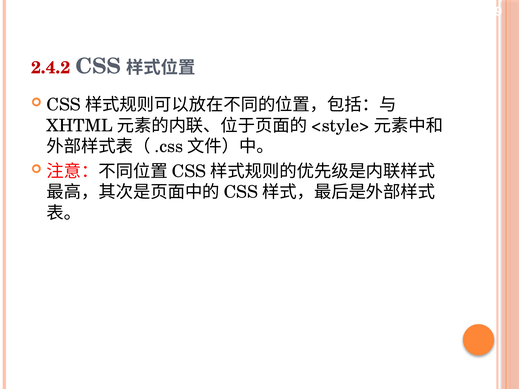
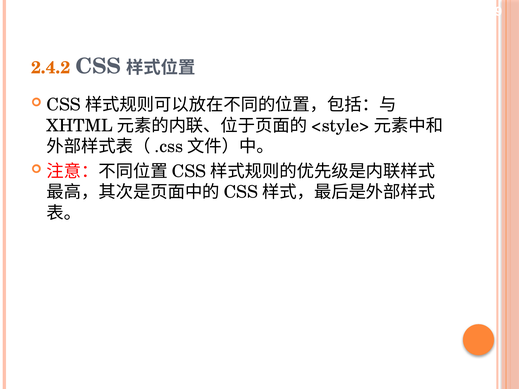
2.4.2 colour: red -> orange (51, 68)
